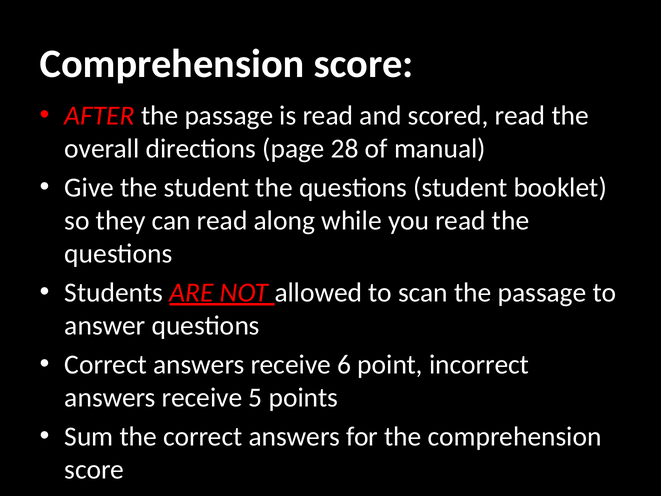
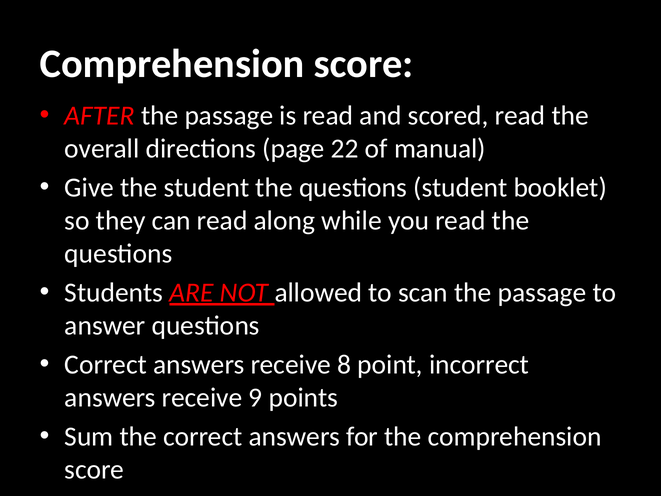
28: 28 -> 22 (345, 148)
6: 6 -> 8 (344, 364)
5: 5 -> 9 (255, 397)
